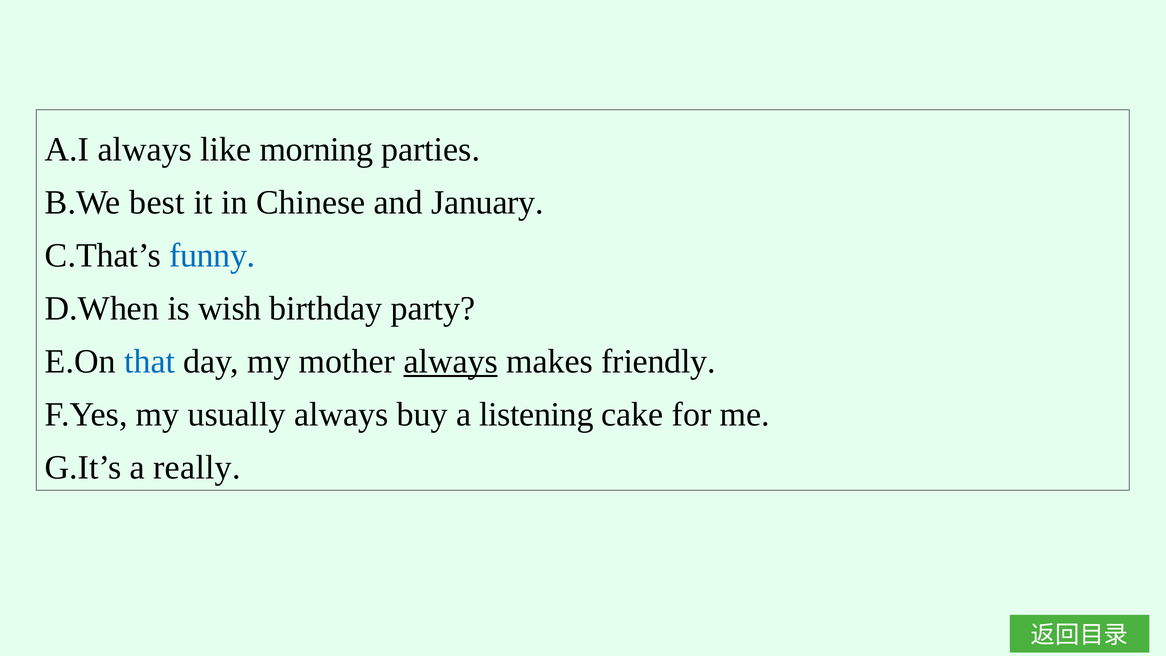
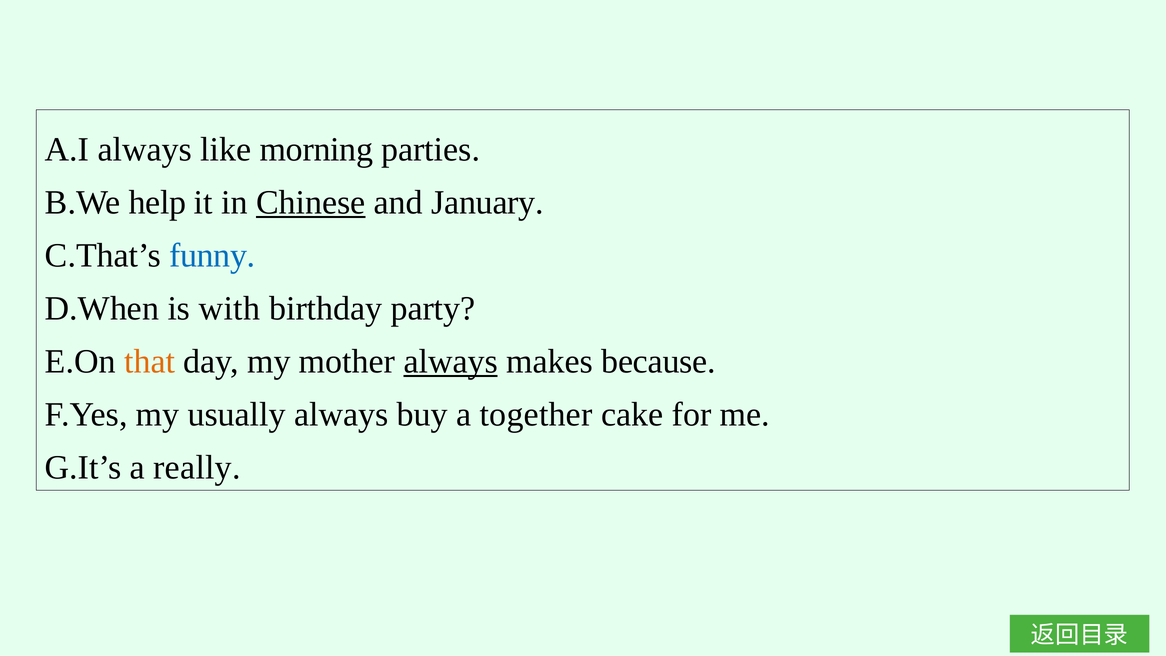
best: best -> help (157, 202)
Chinese underline: none -> present (311, 202)
wish: wish -> with (230, 308)
that colour: blue -> orange (150, 362)
friendly: friendly -> because (658, 362)
listening: listening -> together (536, 415)
